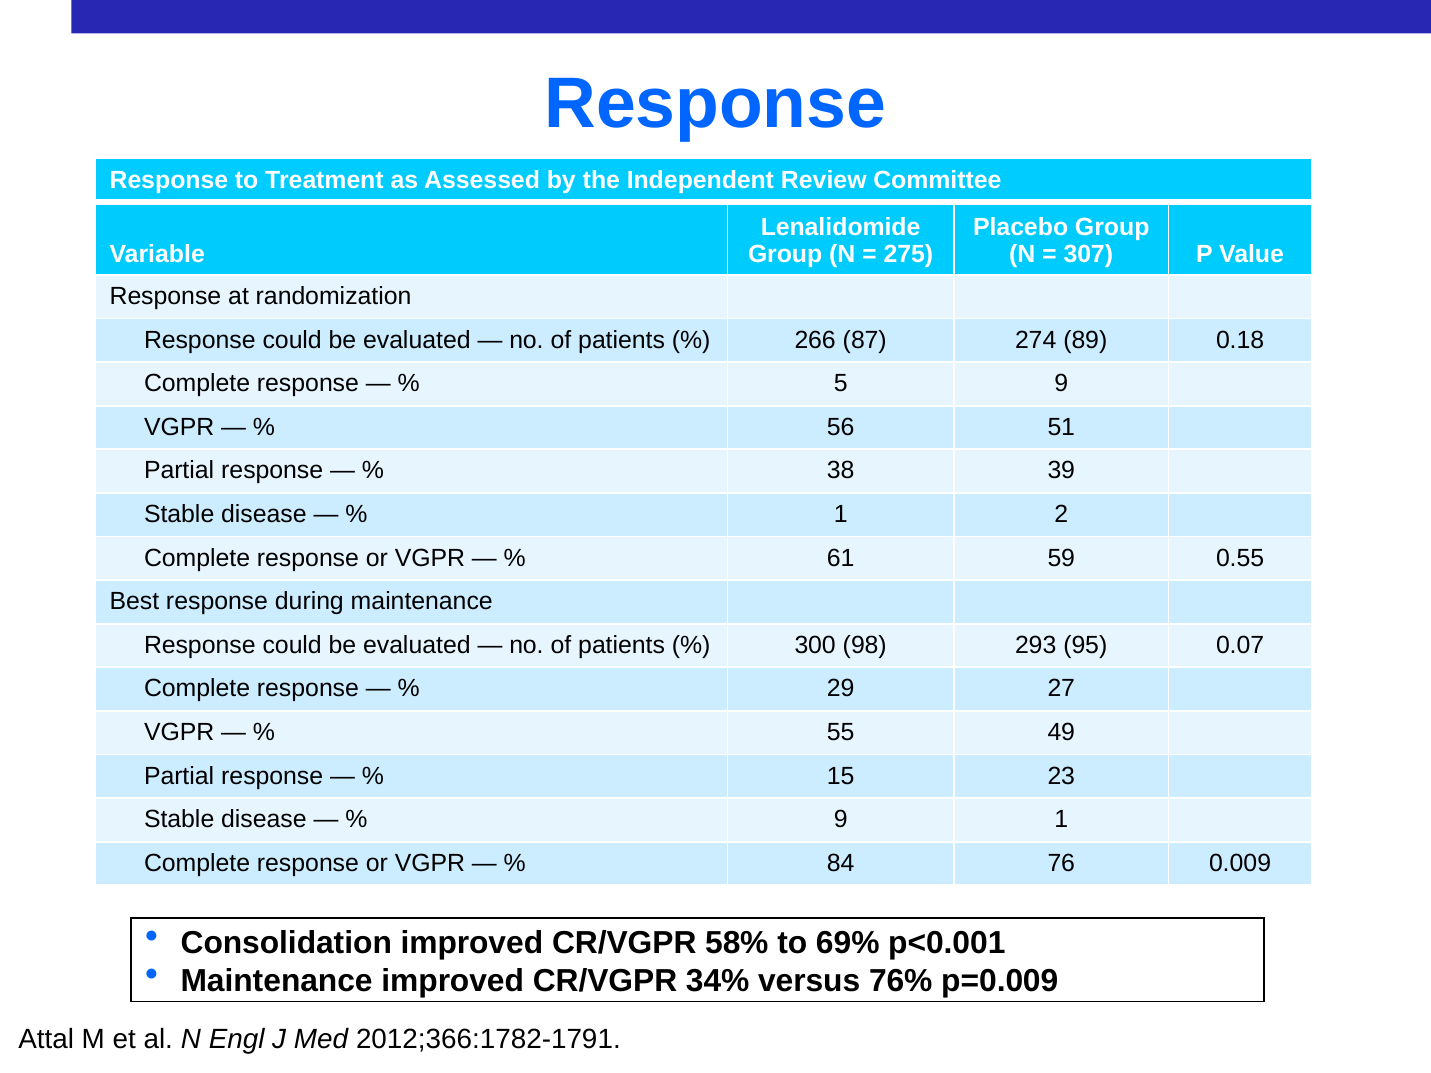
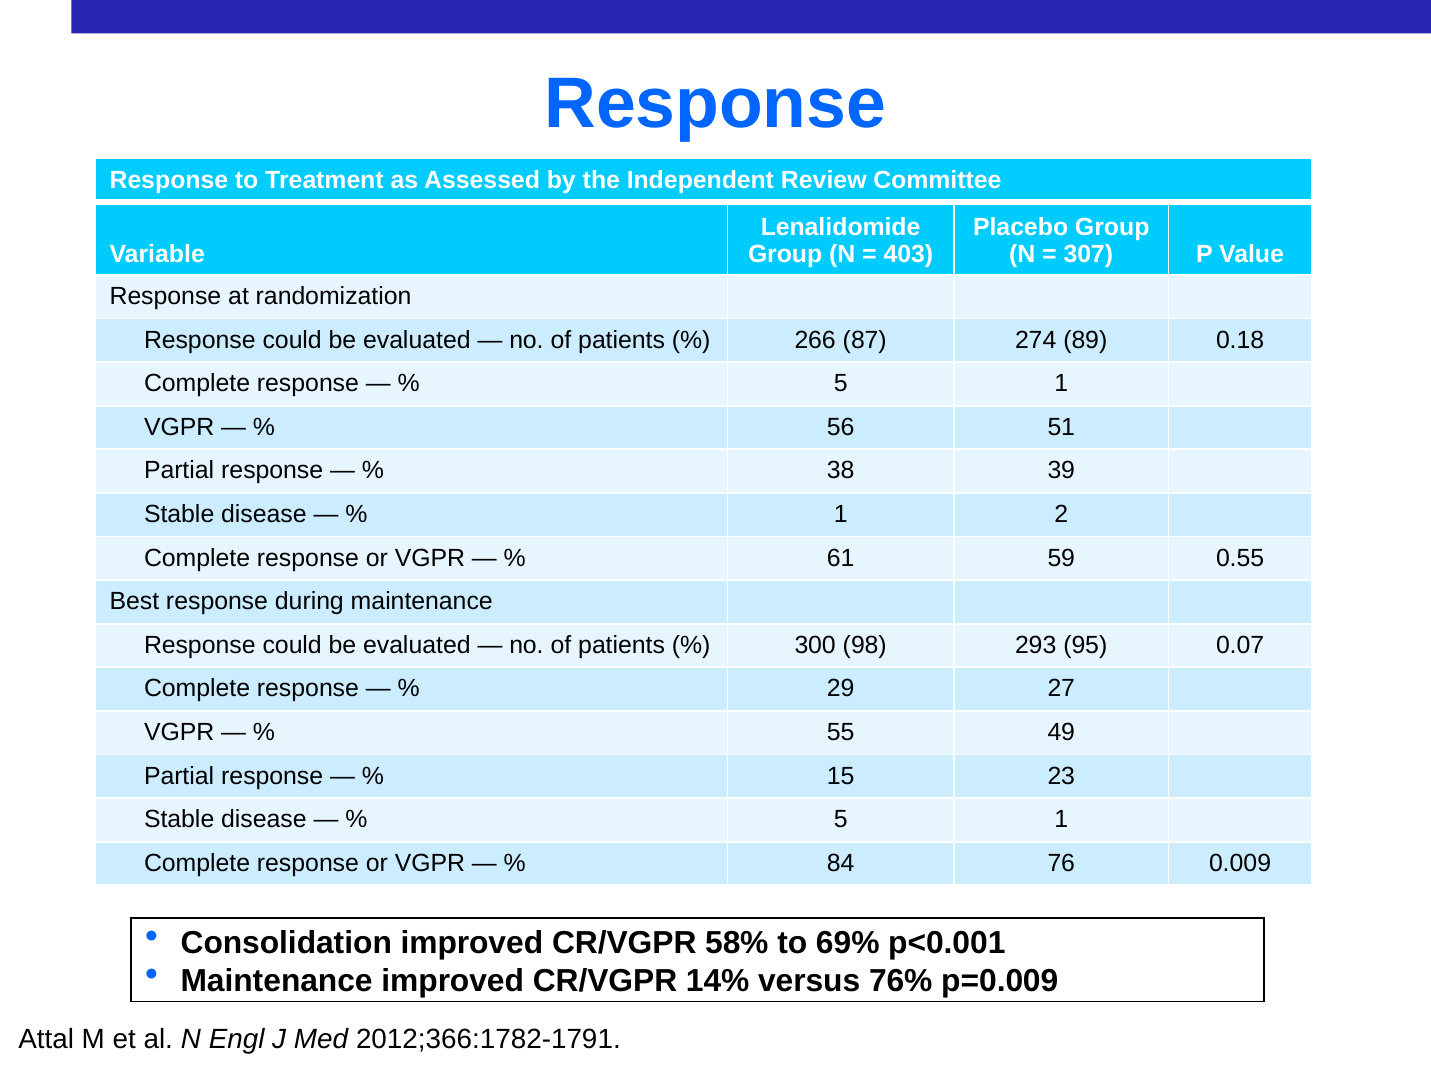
275: 275 -> 403 (908, 255)
9: 9 -> 1 (1061, 384)
9: 9 -> 5 (841, 820)
34%: 34% -> 14% (718, 981)
